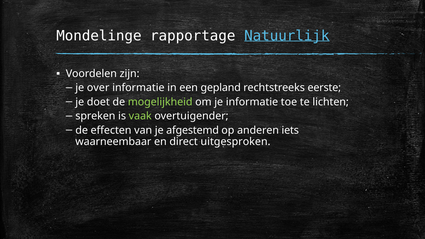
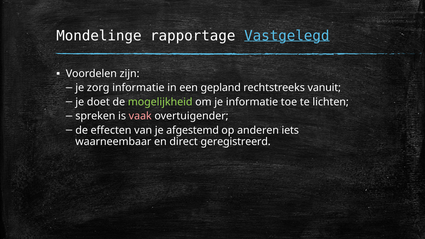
Natuurlijk: Natuurlijk -> Vastgelegd (287, 36)
over: over -> zorg (98, 88)
eerste: eerste -> vanuit (324, 88)
vaak colour: light green -> pink (140, 116)
uitgesproken: uitgesproken -> geregistreerd (236, 142)
